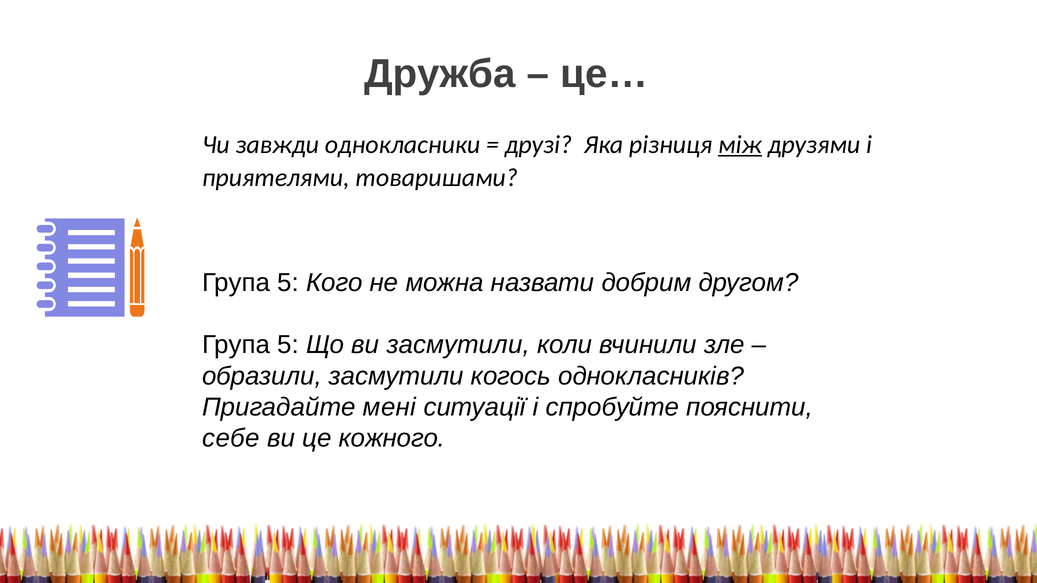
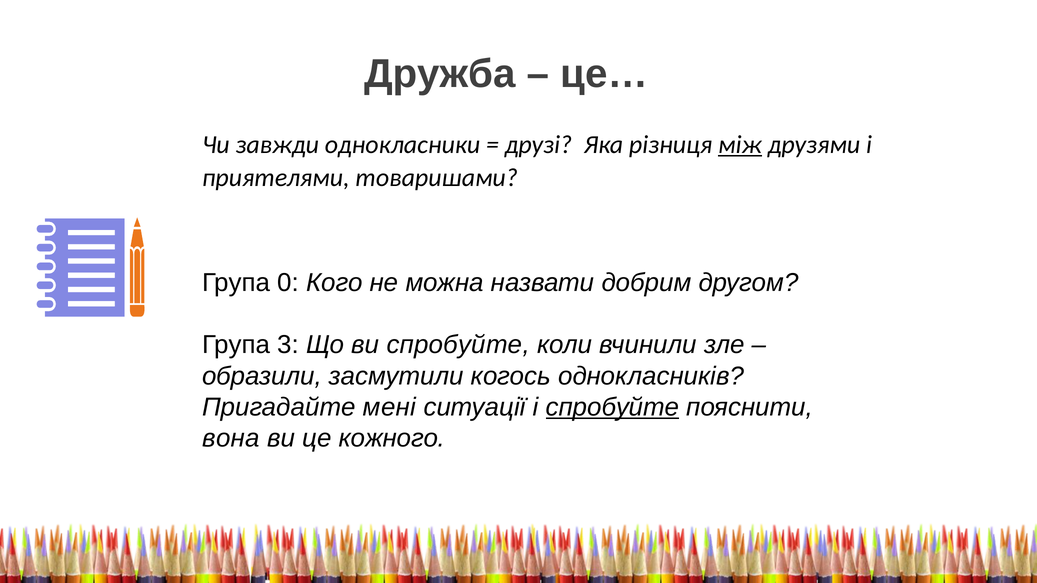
5: 5 -> 0 (288, 283)
5: 5 -> 3 (288, 345)
ви засмутили: засмутили -> спробуйте (458, 345)
спробуйте underline: none -> present (613, 407)
себе: себе -> вона (231, 438)
